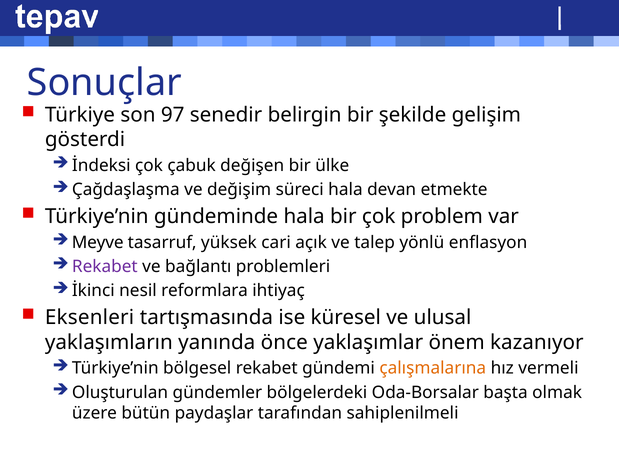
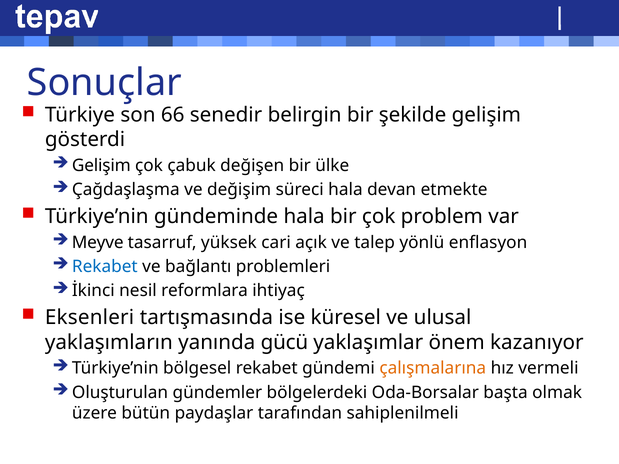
97: 97 -> 66 (173, 115)
İndeksi: İndeksi -> Gelişim (101, 166)
Rekabet colour: purple -> blue (105, 267)
önce: önce -> gücü (284, 343)
